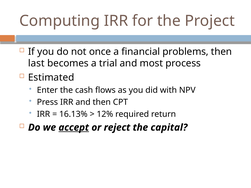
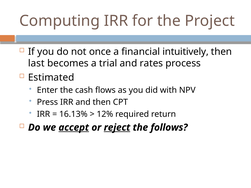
problems: problems -> intuitively (186, 52)
most: most -> rates (151, 63)
reject underline: none -> present (117, 128)
capital: capital -> follows (169, 128)
